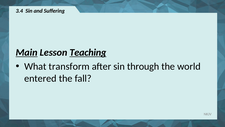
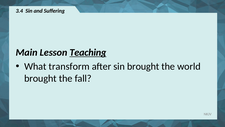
Main underline: present -> none (27, 52)
sin through: through -> brought (143, 66)
entered: entered -> brought (40, 78)
